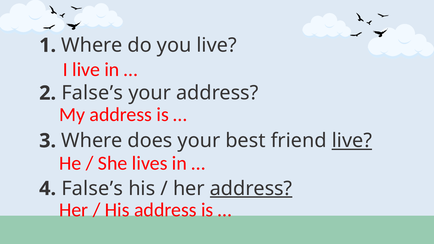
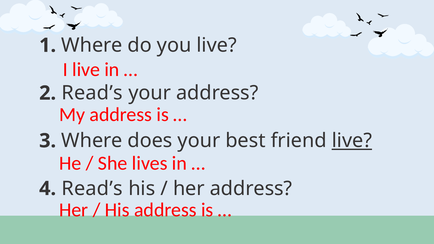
2 False’s: False’s -> Read’s (92, 93)
4 False’s: False’s -> Read’s (92, 189)
address underline: present -> none (251, 189)
